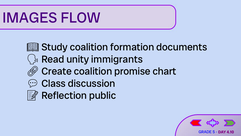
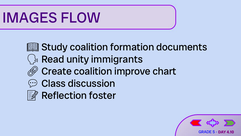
promise: promise -> improve (132, 71)
public: public -> foster (103, 95)
